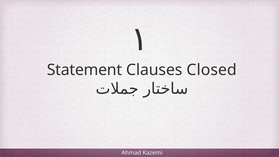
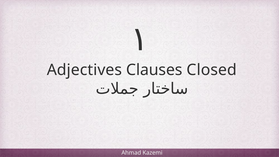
Statement: Statement -> Adjectives (84, 70)
